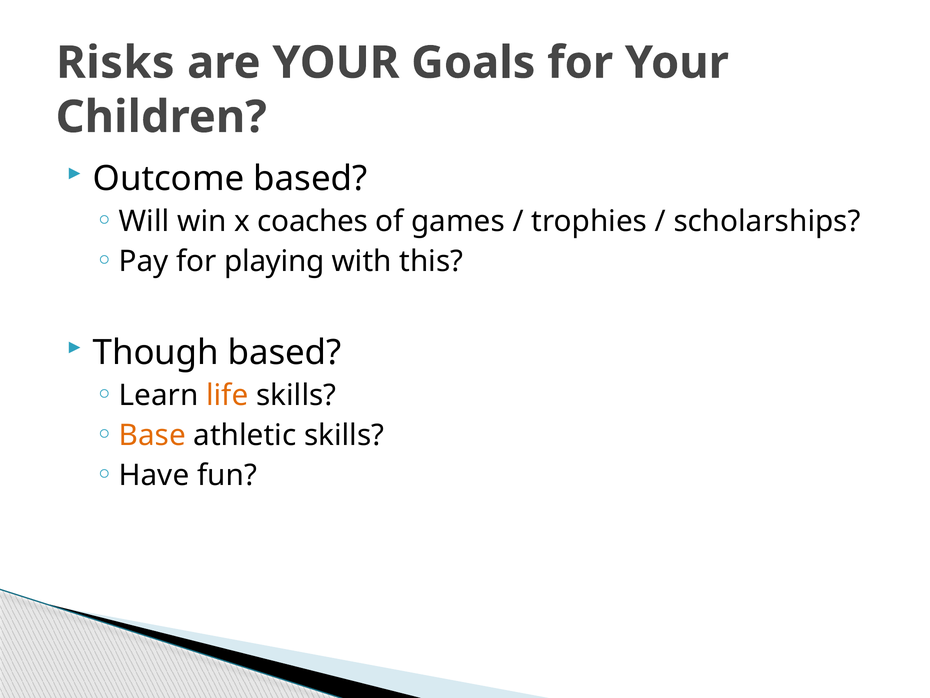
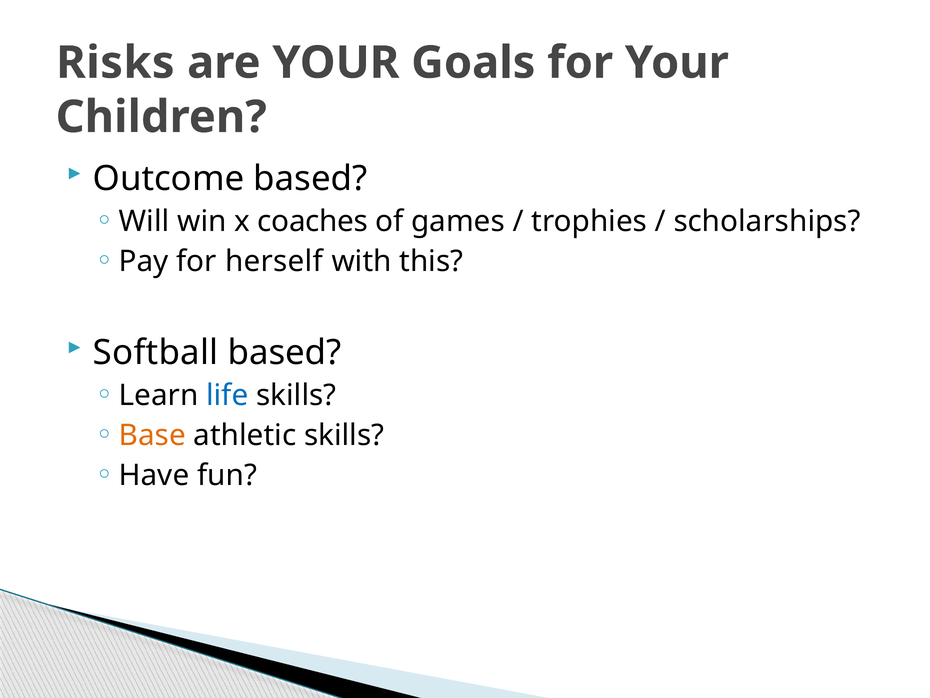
playing: playing -> herself (274, 261)
Though: Though -> Softball (156, 353)
life colour: orange -> blue (227, 395)
